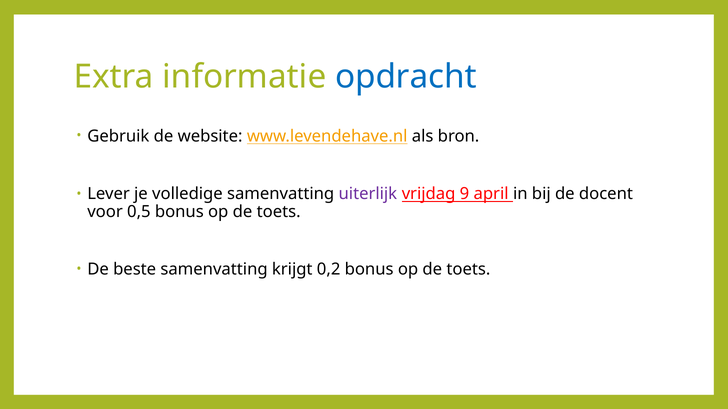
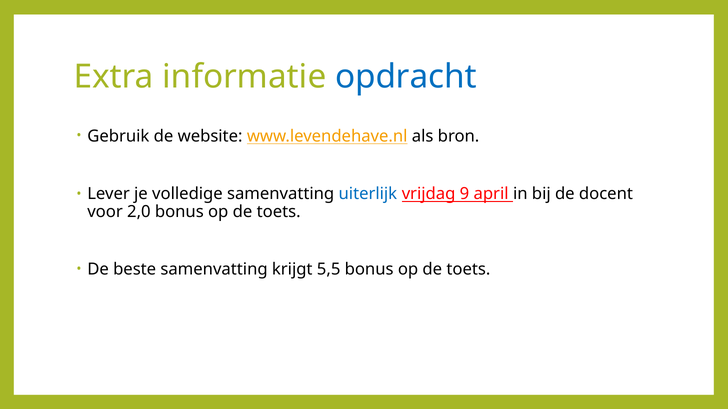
uiterlijk colour: purple -> blue (368, 194)
0,5: 0,5 -> 2,0 (139, 212)
0,2: 0,2 -> 5,5 (329, 269)
